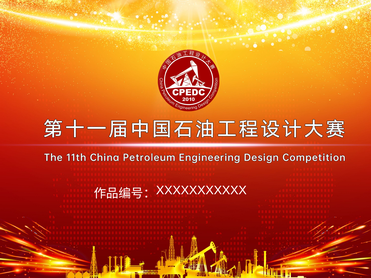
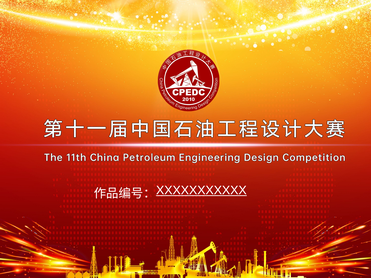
XXXXXXXXXXX underline: none -> present (201, 191)
